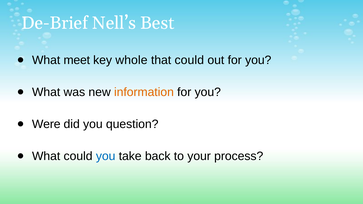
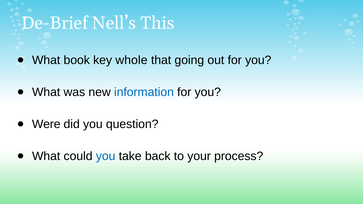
Best: Best -> This (157, 23)
meet: meet -> book (77, 60)
that could: could -> going (189, 60)
information colour: orange -> blue (144, 92)
